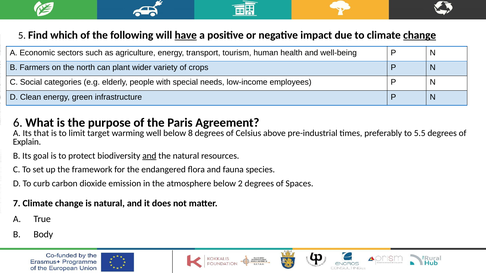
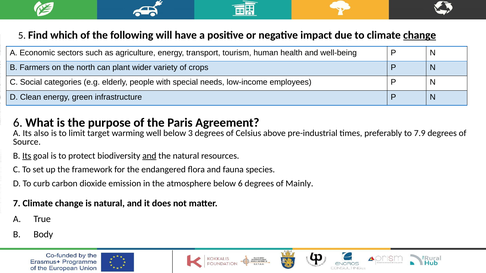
have underline: present -> none (186, 35)
that: that -> also (41, 133)
8: 8 -> 3 (190, 133)
5.5: 5.5 -> 7.9 (420, 133)
Explain: Explain -> Source (27, 142)
Its underline: none -> present (27, 156)
below 2: 2 -> 6 (240, 184)
Spaces: Spaces -> Mainly (299, 184)
